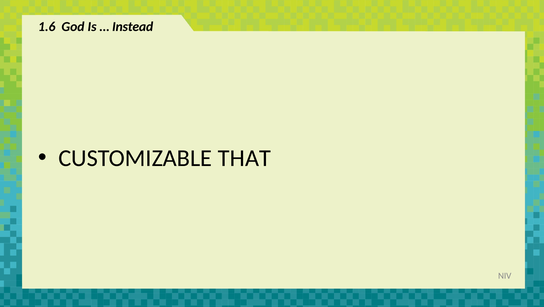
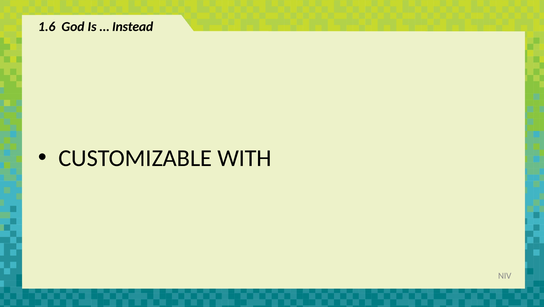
THAT: THAT -> WITH (245, 158)
